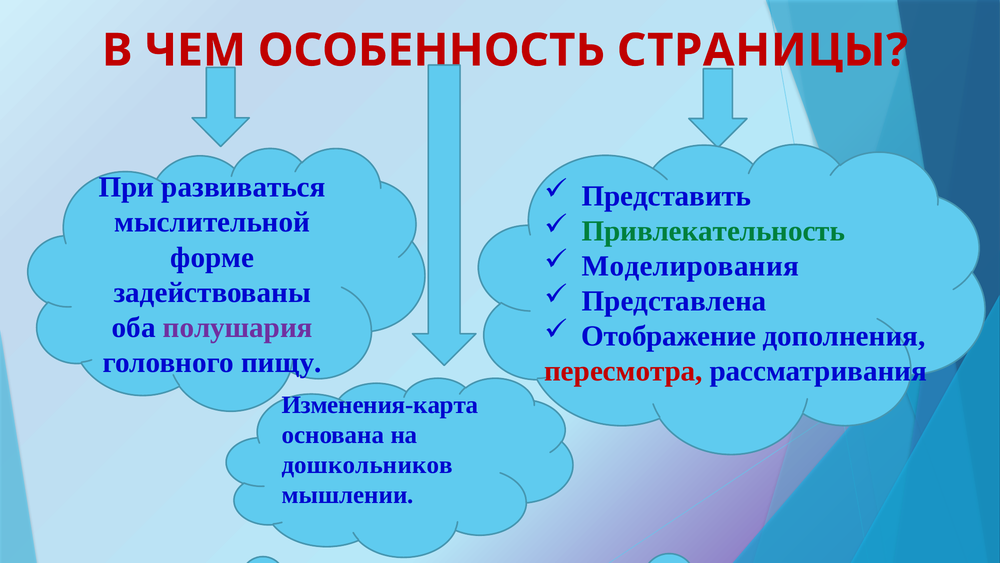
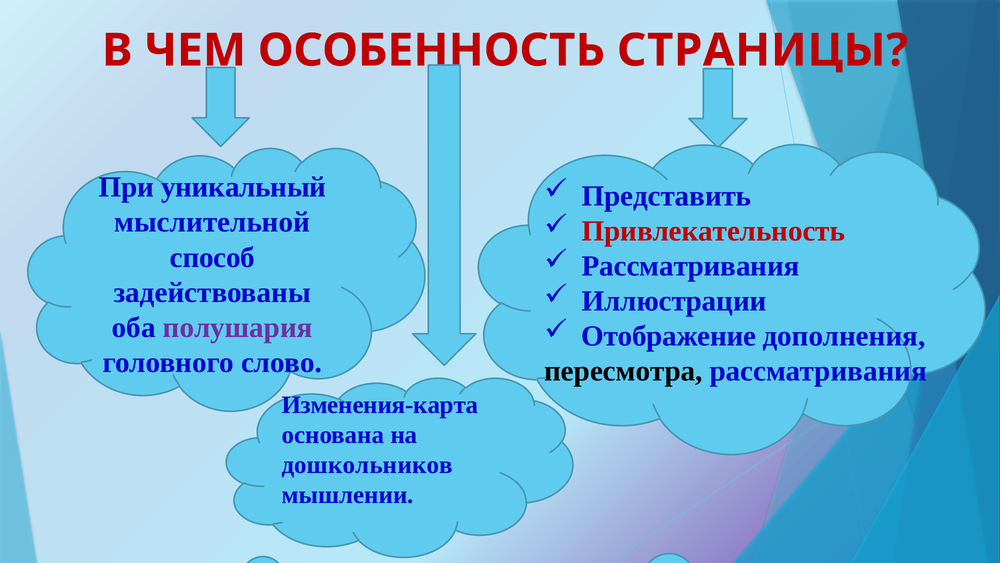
развиваться: развиваться -> уникальный (244, 187)
Привлекательность colour: green -> red (713, 231)
форме: форме -> способ (212, 257)
Моделирования: Моделирования -> Рассматривания (691, 266)
Представлена: Представлена -> Иллюстрации (674, 301)
пищу: пищу -> слово (281, 362)
пересмотра colour: red -> black (623, 371)
